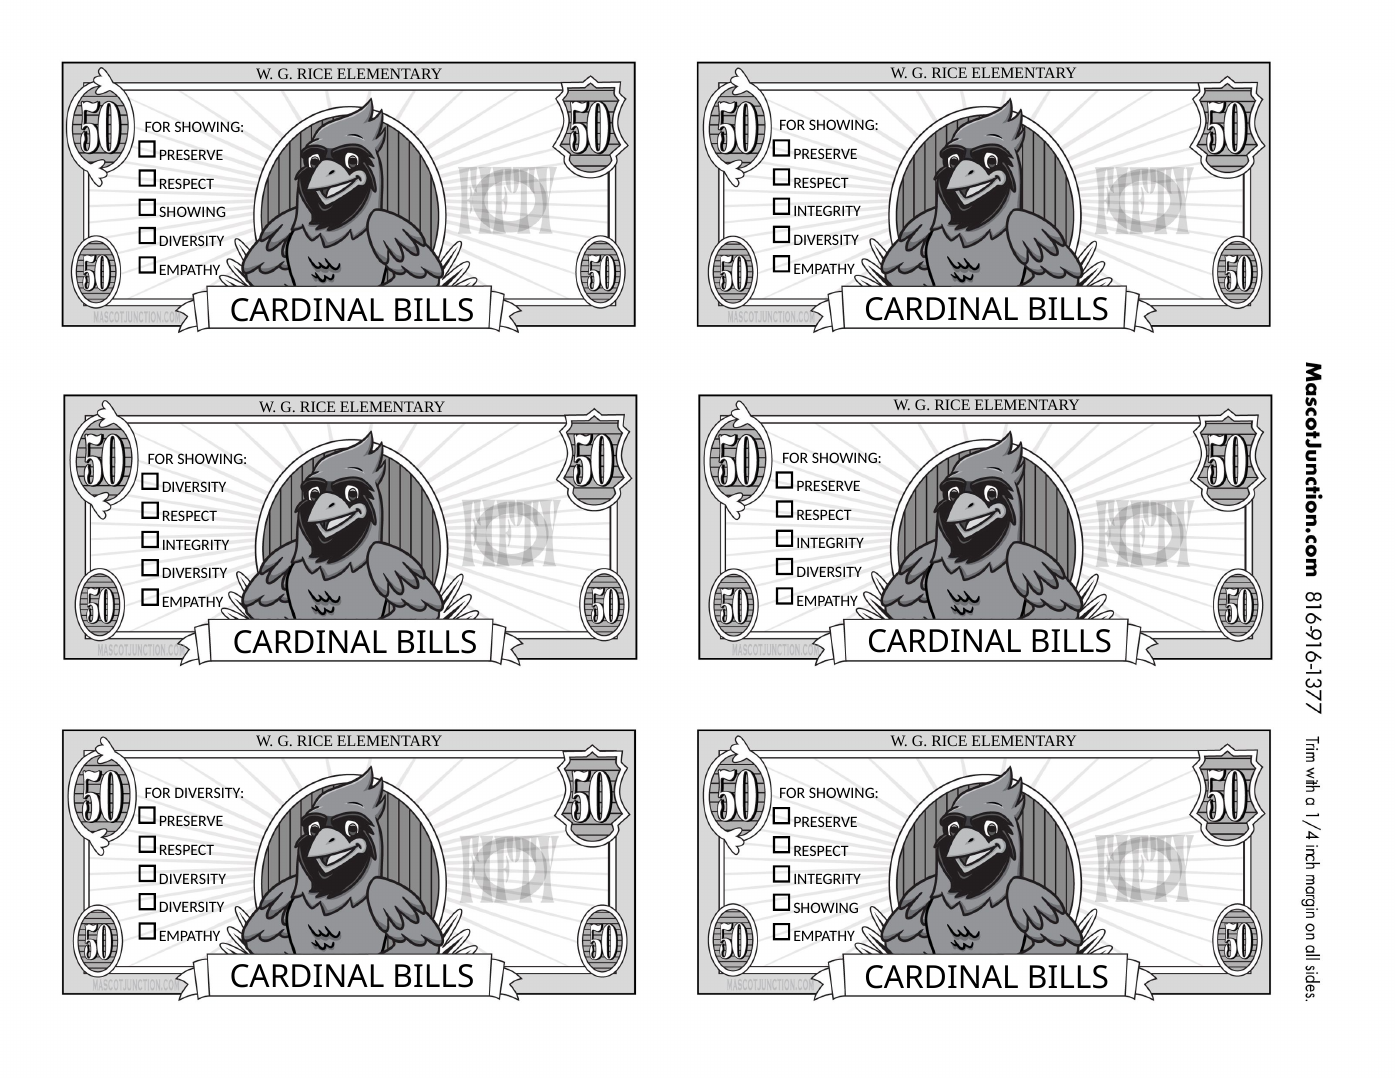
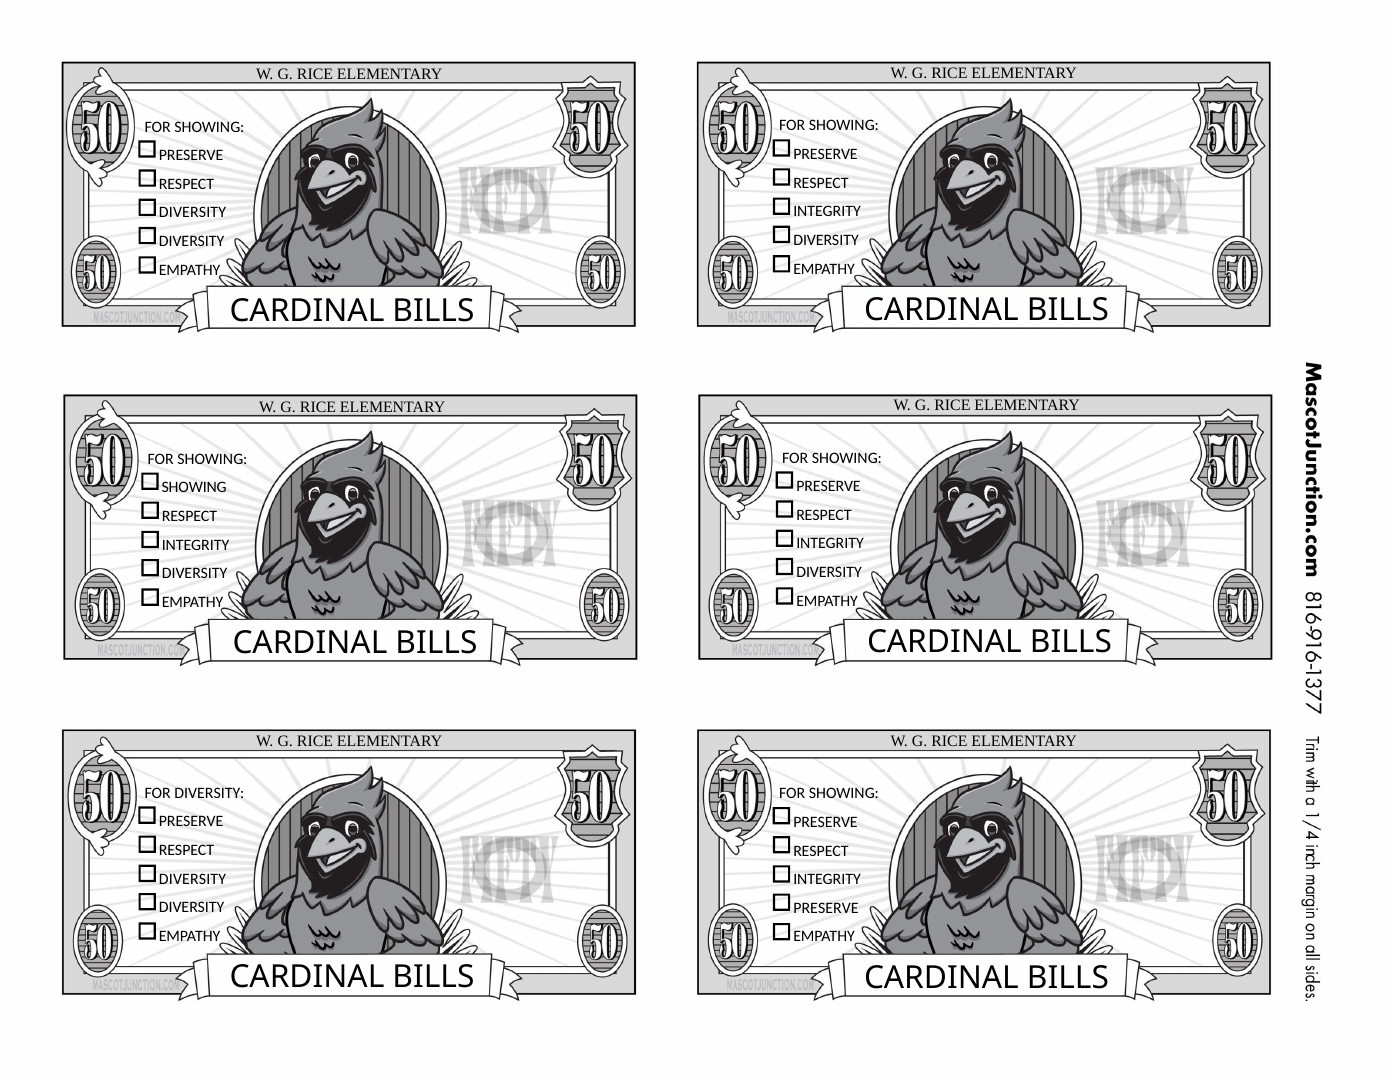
SHOWING: SHOWING -> DIVERSITY (193, 213)
DIVERSITY: DIVERSITY -> SHOWING (194, 488)
SHOWING: SHOWING -> PRESERVE (826, 908)
